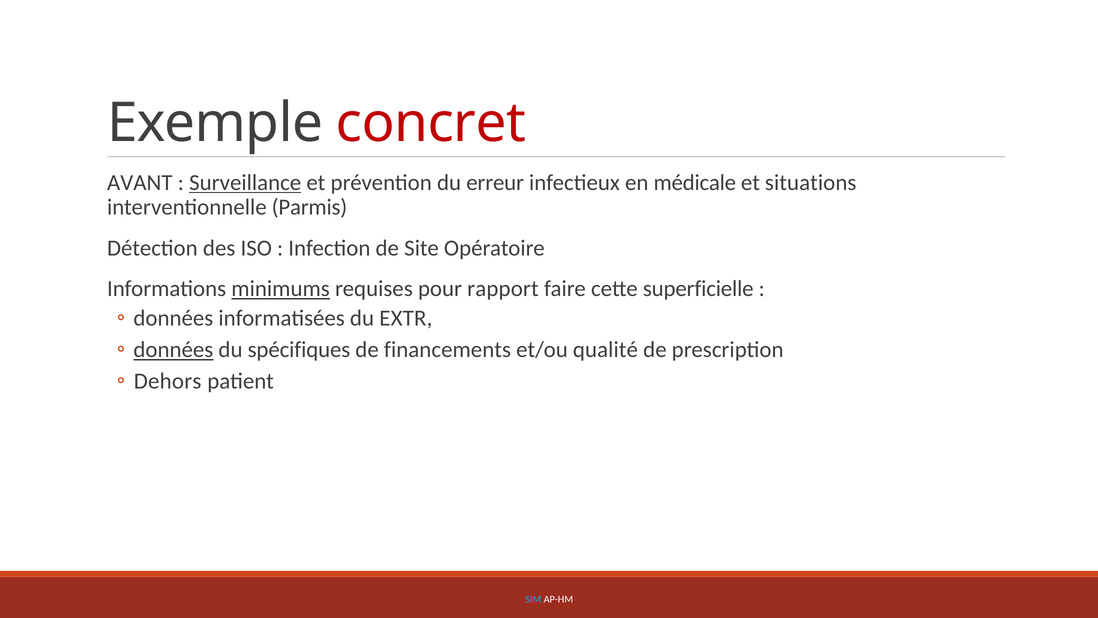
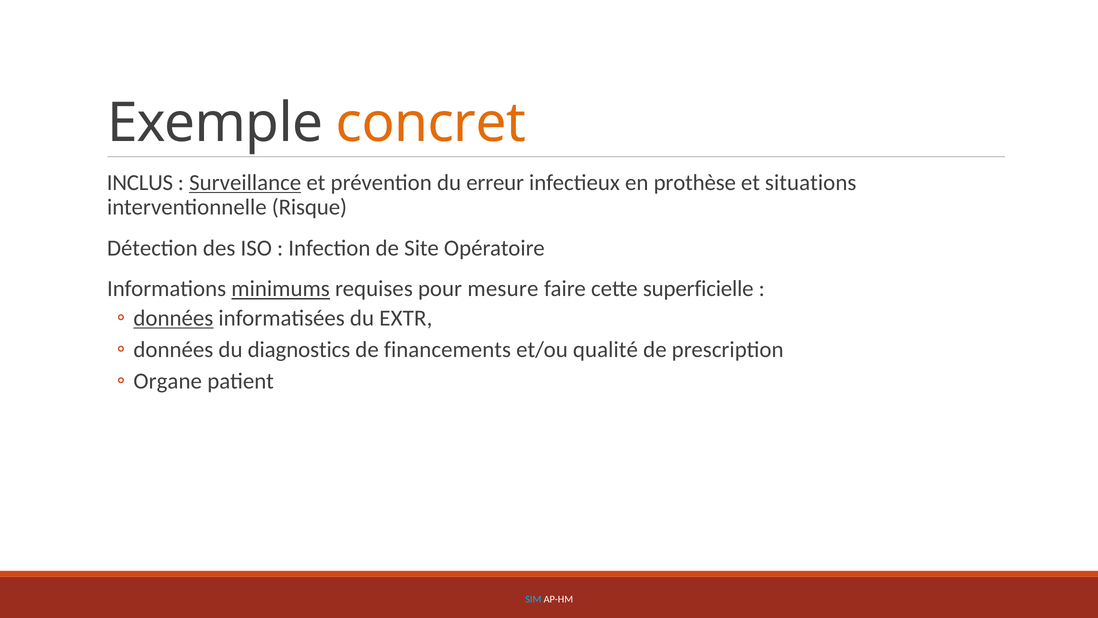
concret colour: red -> orange (431, 123)
AVANT: AVANT -> INCLUS (140, 183)
médicale: médicale -> prothèse (695, 183)
Parmis: Parmis -> Risque (309, 207)
rapport: rapport -> mesure (503, 289)
données underline: none -> present (173, 318)
données underline: present -> none (173, 350)
spécifiques: spécifiques -> diagnostics (299, 350)
Dehors: Dehors -> Organe (168, 381)
